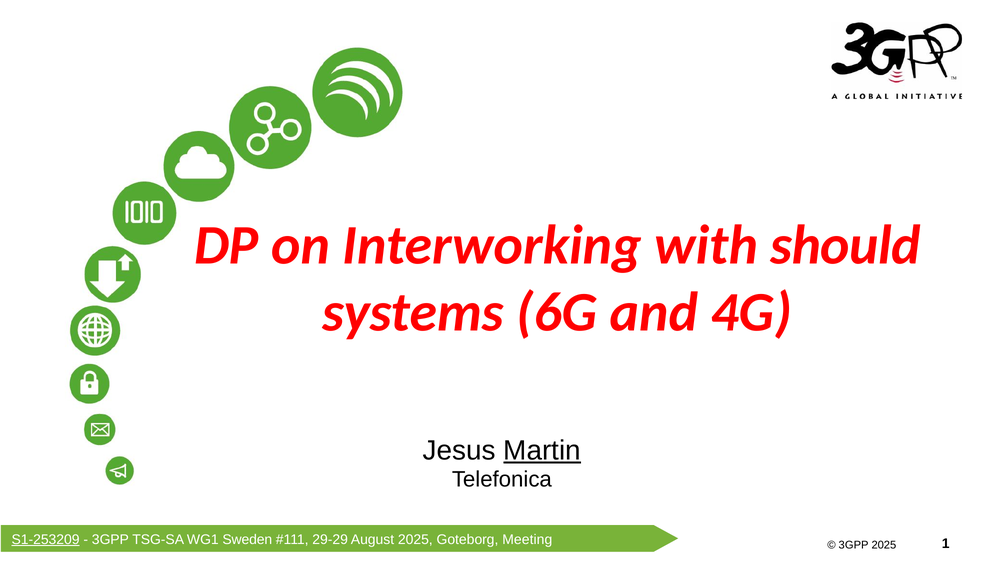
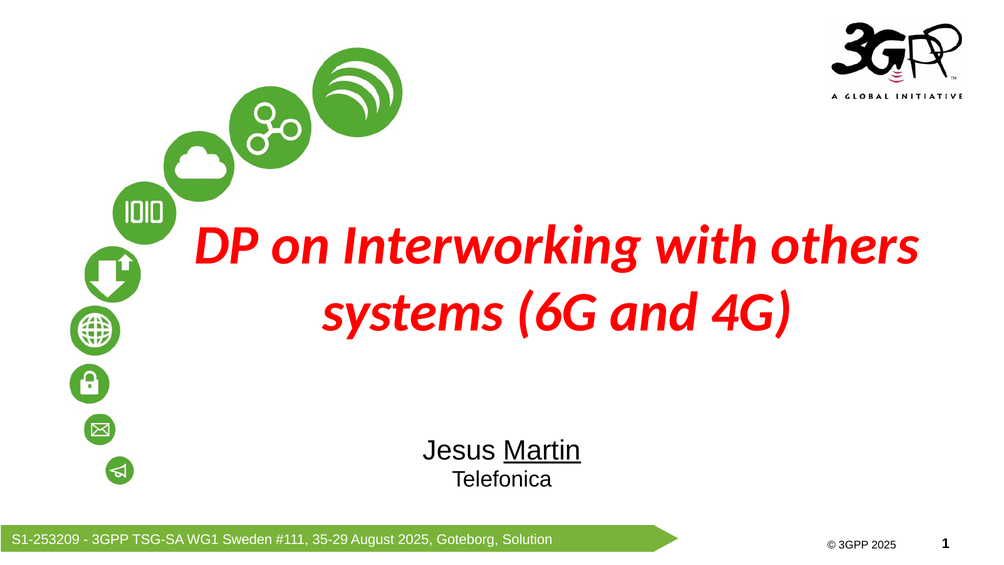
should: should -> others (845, 245)
S1-253209 underline: present -> none (46, 539)
29-29: 29-29 -> 35-29 (330, 539)
Meeting: Meeting -> Solution (527, 539)
